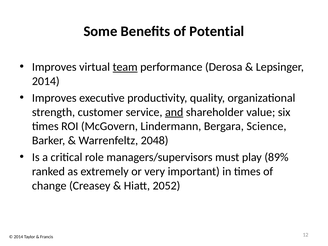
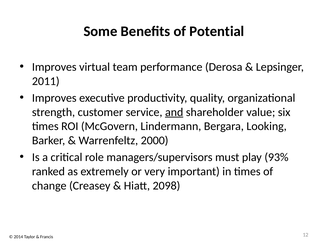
team underline: present -> none (125, 67)
2014: 2014 -> 2011 (46, 81)
Science: Science -> Looking (267, 126)
2048: 2048 -> 2000 (155, 141)
89%: 89% -> 93% (276, 157)
2052: 2052 -> 2098 (166, 186)
